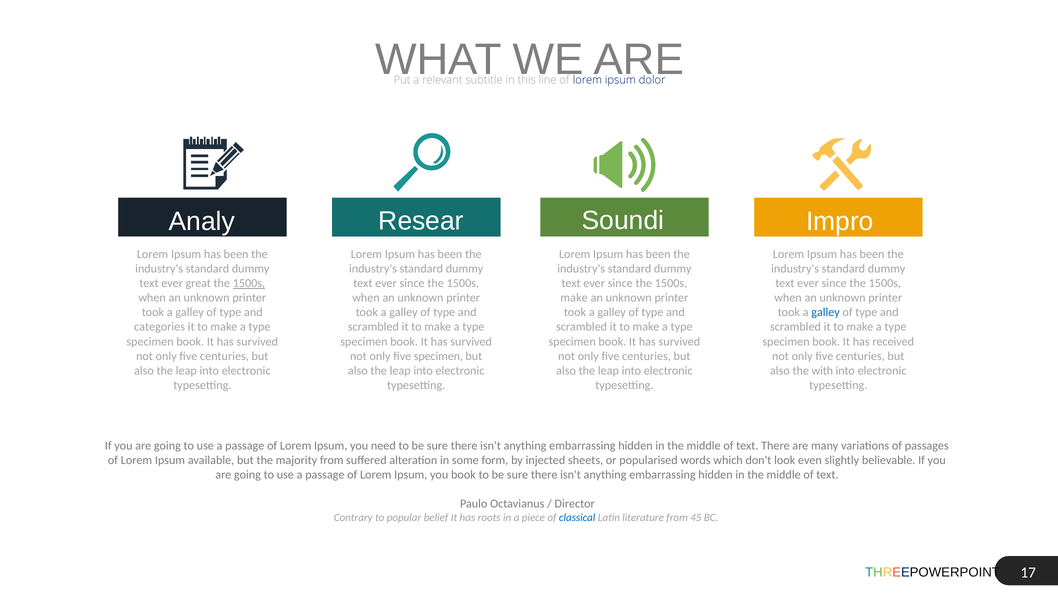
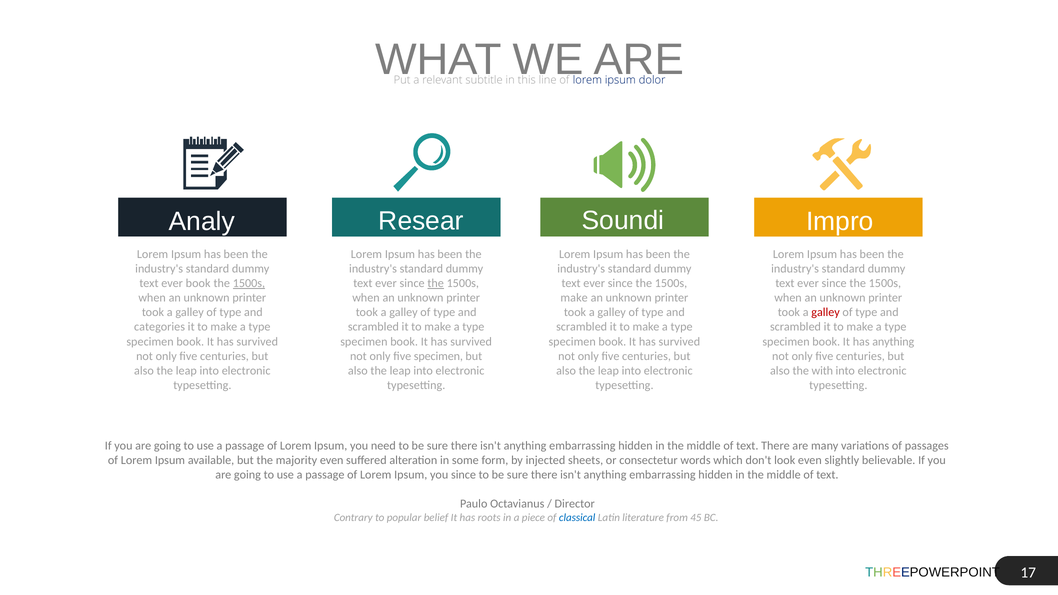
ever great: great -> book (198, 283)
the underline: none -> present (436, 283)
galley colour: blue -> red (826, 312)
has received: received -> anything (893, 342)
majority from: from -> even (332, 460)
popularised: popularised -> consectetur (648, 460)
you book: book -> since (463, 475)
